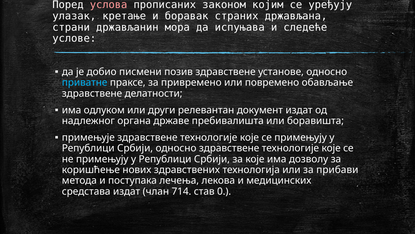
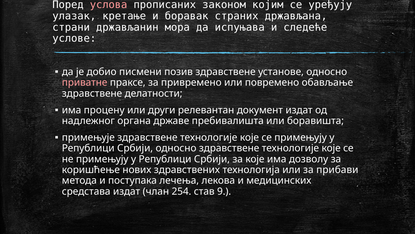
приватне colour: light blue -> pink (85, 82)
одлуком: одлуком -> процену (104, 110)
714: 714 -> 254 (181, 191)
0: 0 -> 9 (224, 191)
